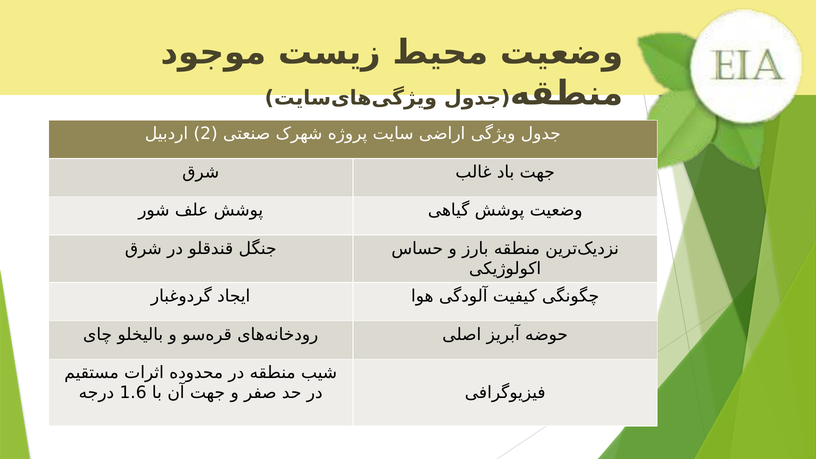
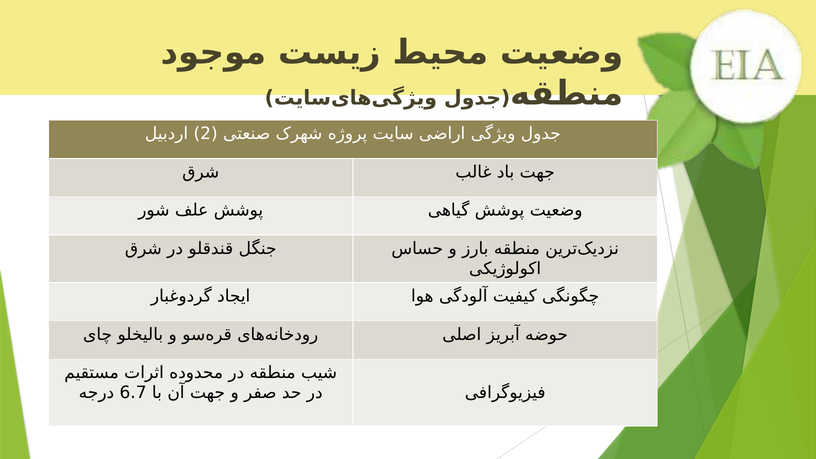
1.6: 1.6 -> 6.7 (133, 392)
